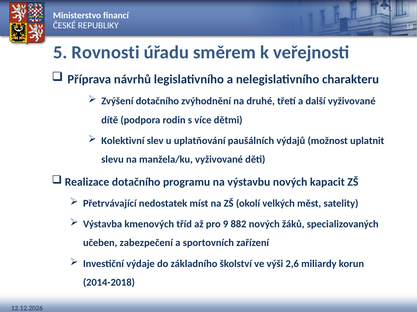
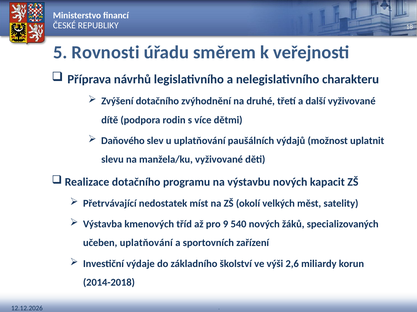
Kolektivní: Kolektivní -> Daňového (123, 141)
882: 882 -> 540 (238, 225)
učeben zabezpečení: zabezpečení -> uplatňování (146, 243)
